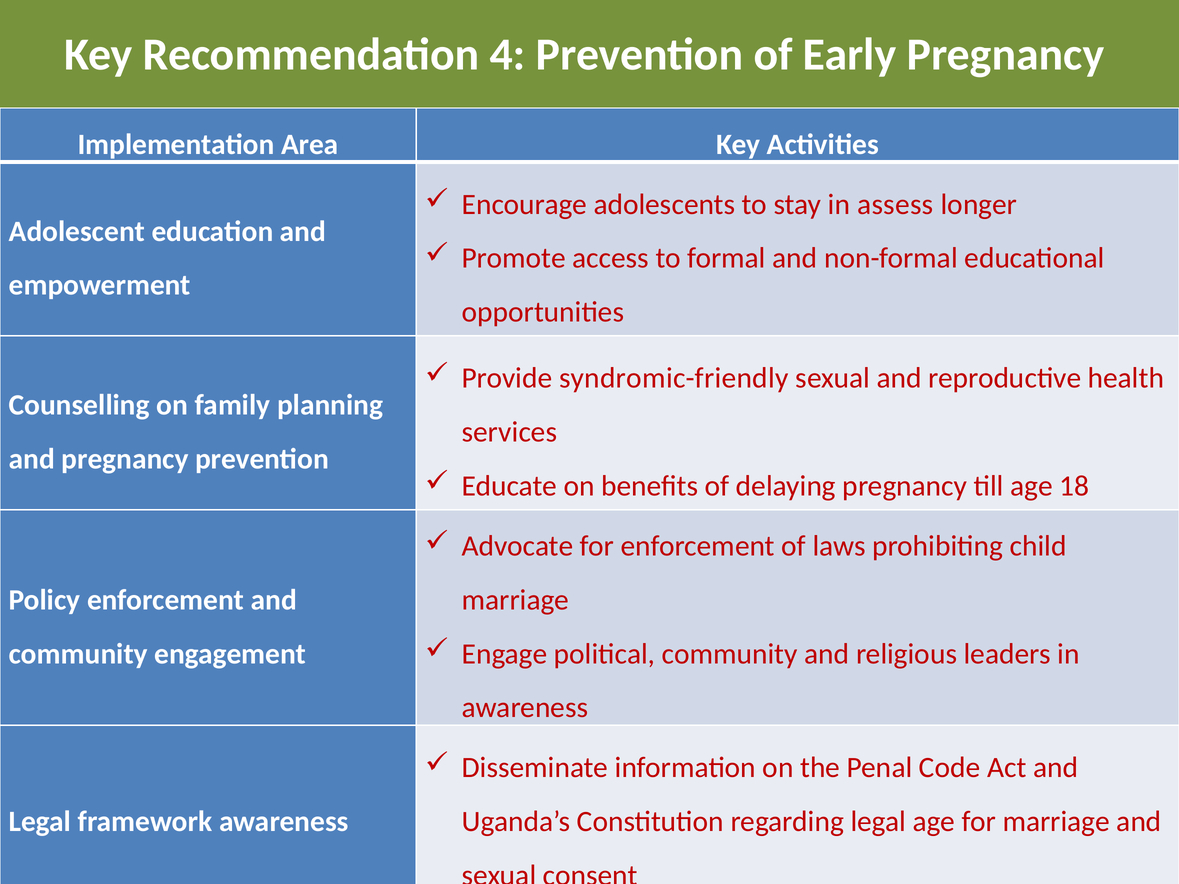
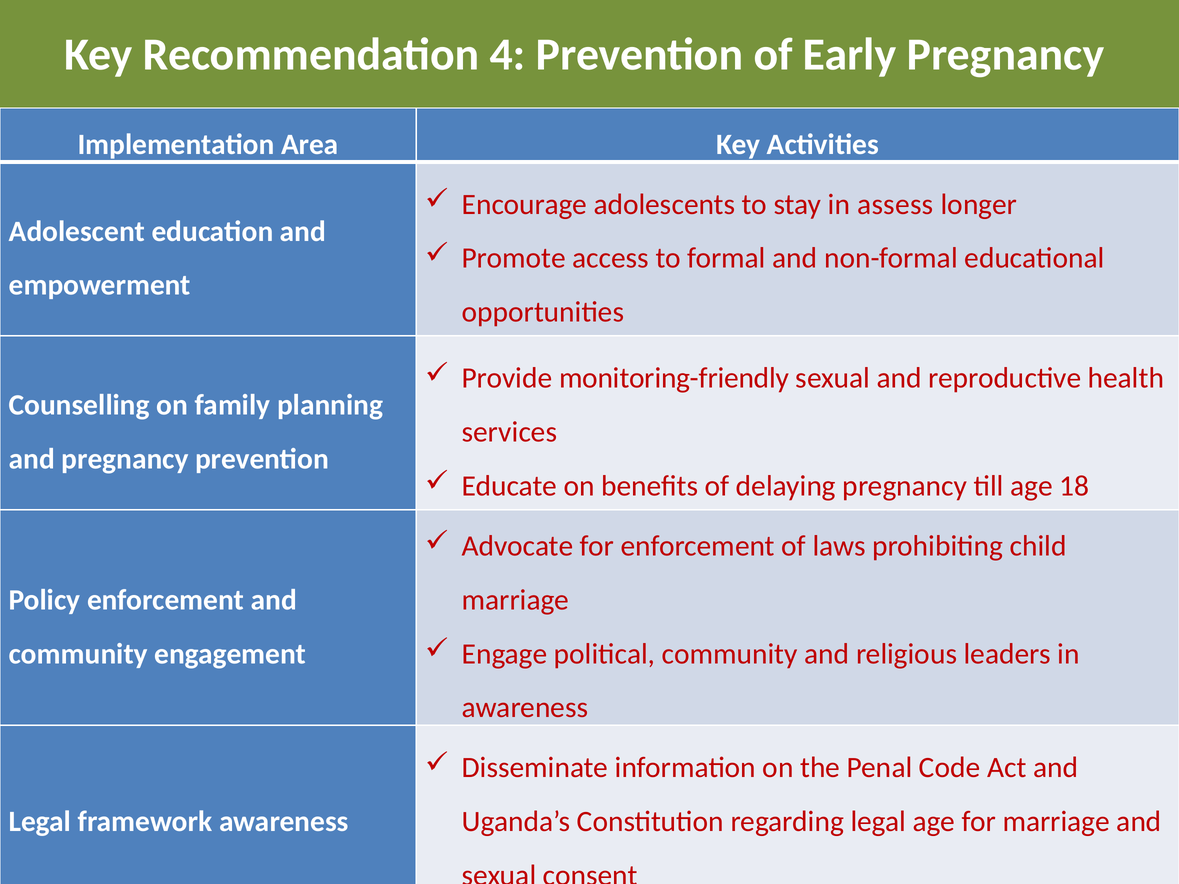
syndromic-friendly: syndromic-friendly -> monitoring-friendly (674, 378)
